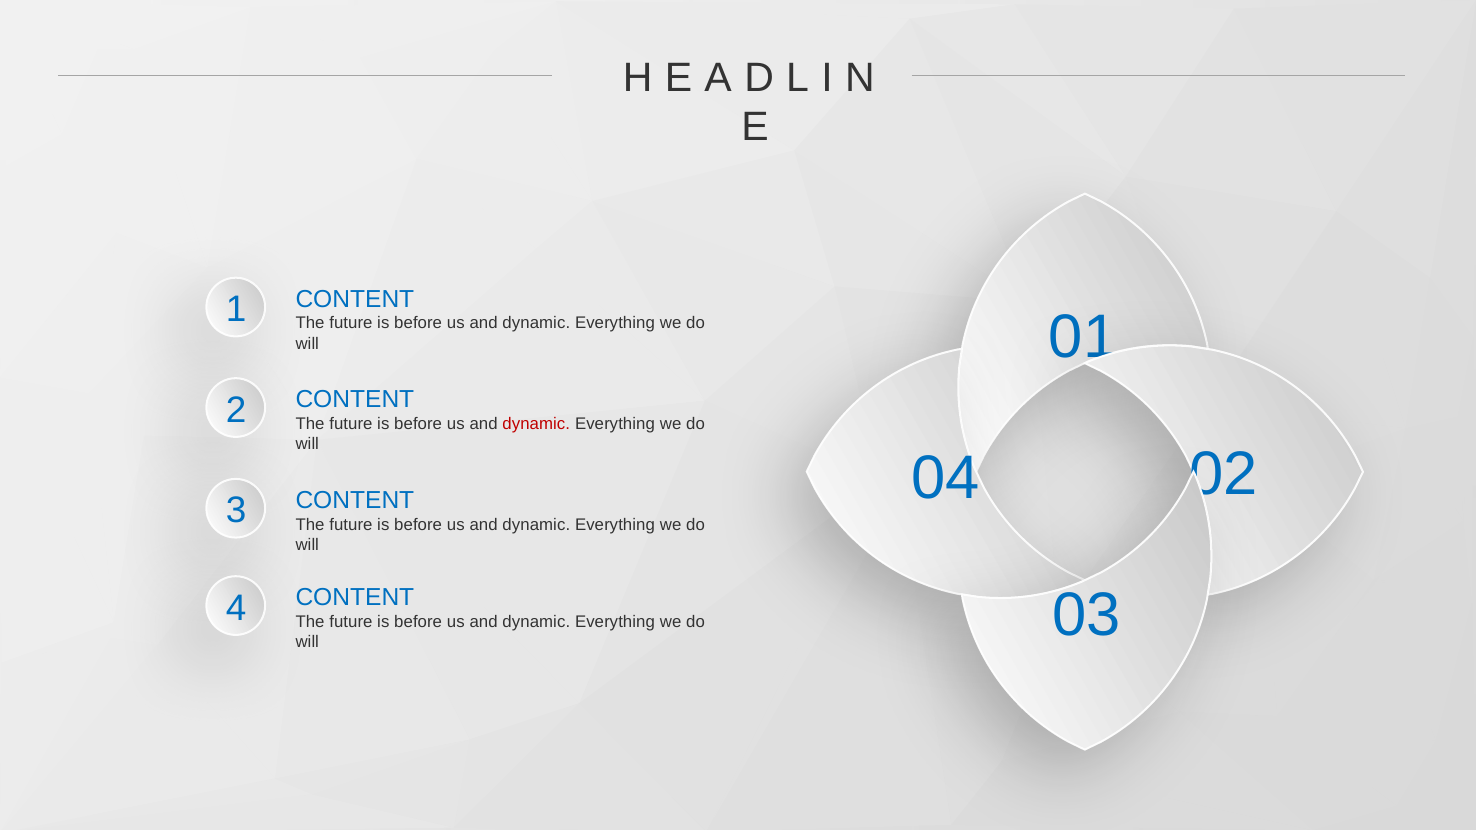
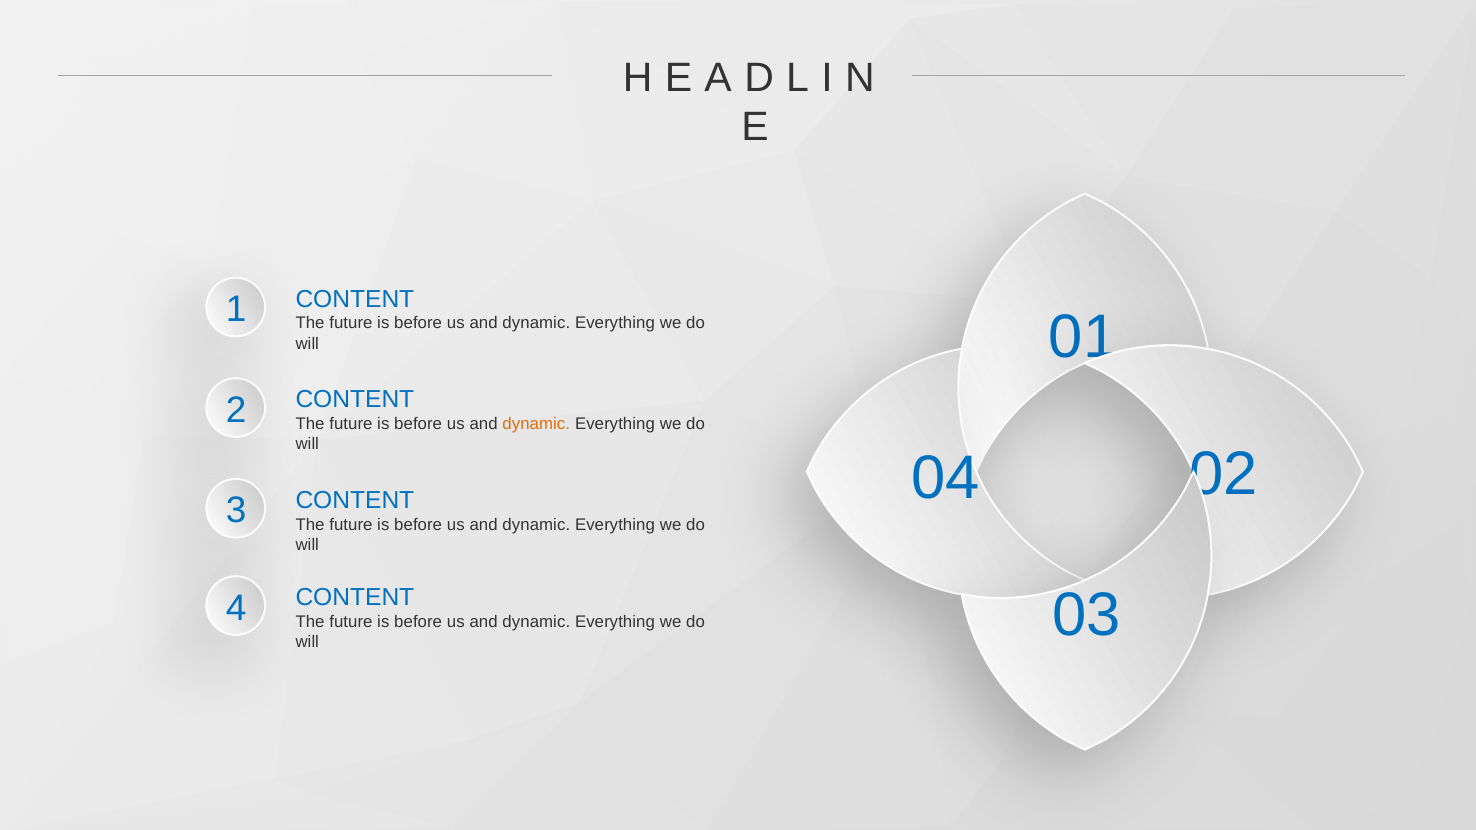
dynamic colour: red -> orange (536, 424)
